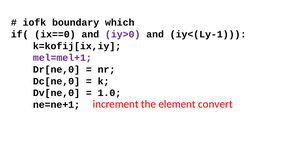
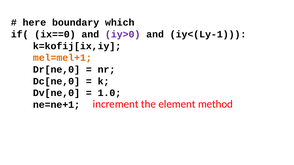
iofk: iofk -> here (34, 23)
mel=mel+1 colour: purple -> orange (62, 58)
convert: convert -> method (215, 104)
